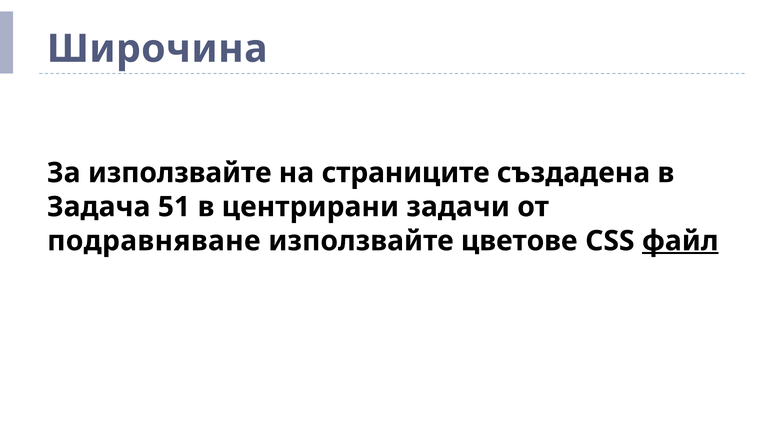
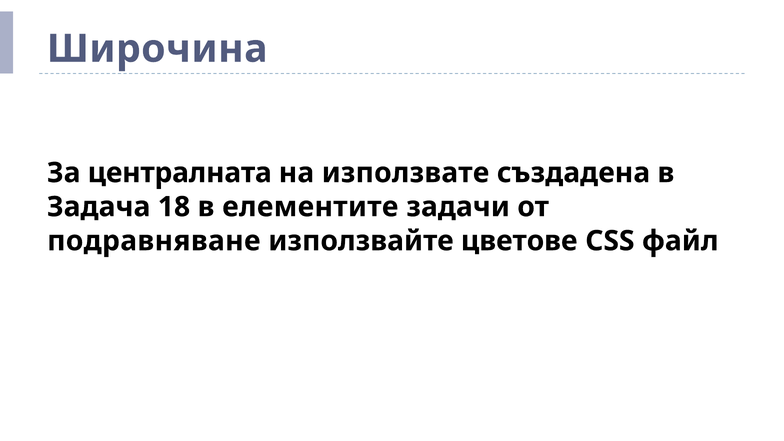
За използвайте: използвайте -> централната (180, 173)
страниците: страниците -> използвате (405, 173)
51: 51 -> 18 (174, 207)
центрирани: центрирани -> елементите (310, 207)
файл underline: present -> none (680, 241)
